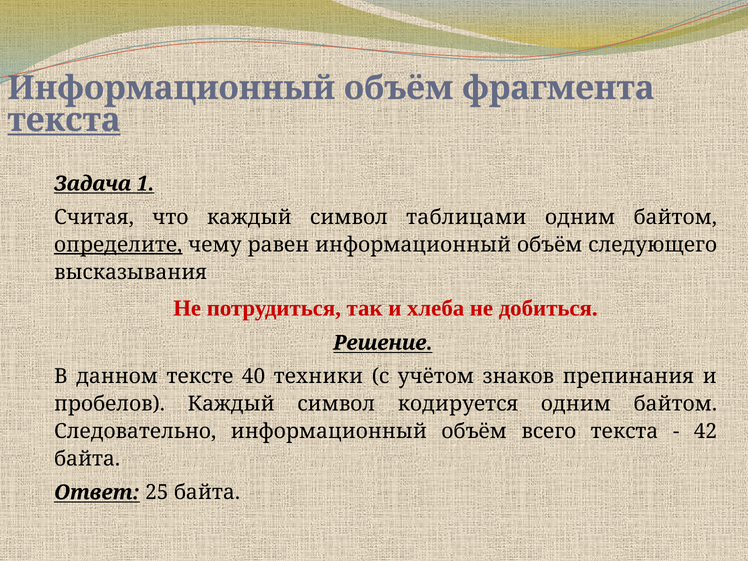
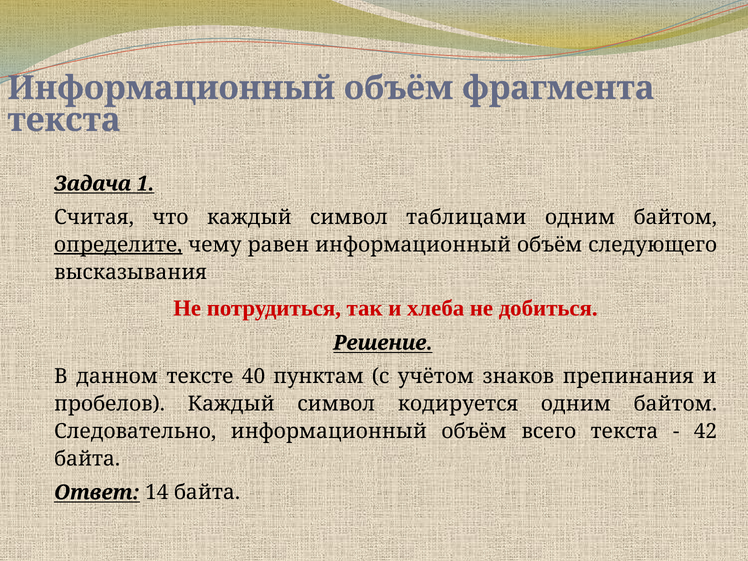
текста underline: present -> none (64, 120)
техники: техники -> пунктам (319, 377)
25: 25 -> 14 (157, 492)
